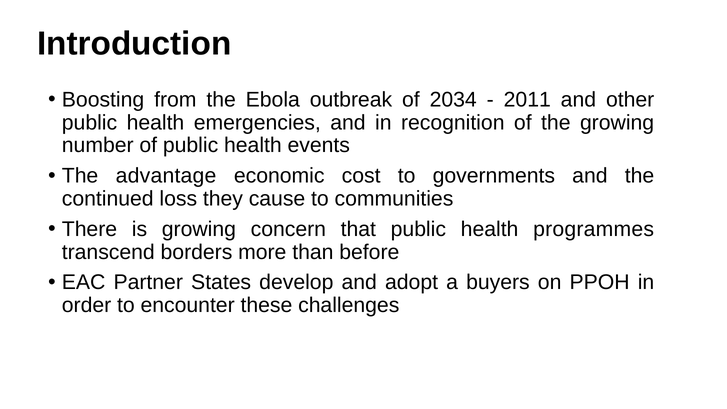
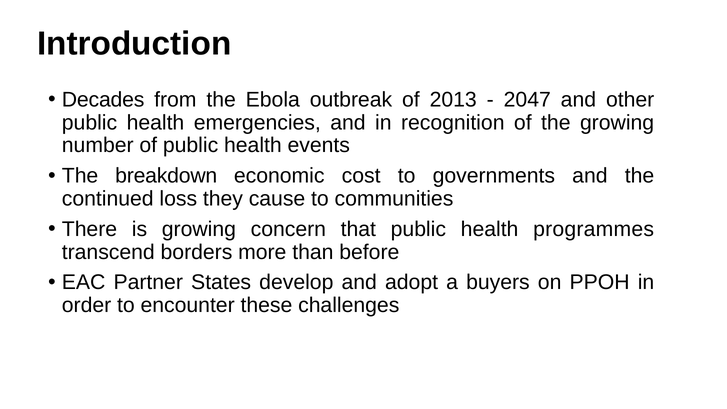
Boosting: Boosting -> Decades (103, 100)
2034: 2034 -> 2013 (453, 100)
2011: 2011 -> 2047 (527, 100)
advantage: advantage -> breakdown (166, 176)
